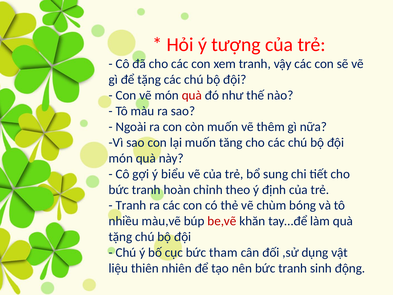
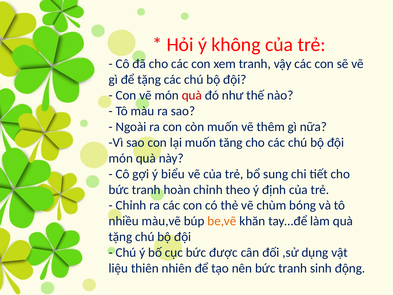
tượng: tượng -> không (236, 45)
Tranh: Tranh -> Chỉnh (131, 205)
be,vẽ colour: red -> orange (222, 221)
tham: tham -> được (223, 252)
